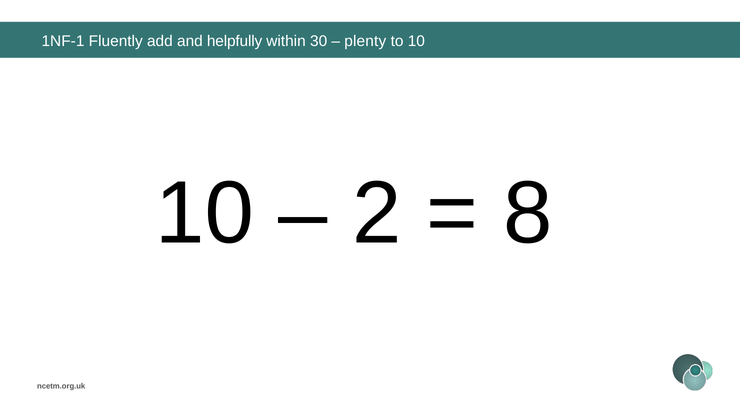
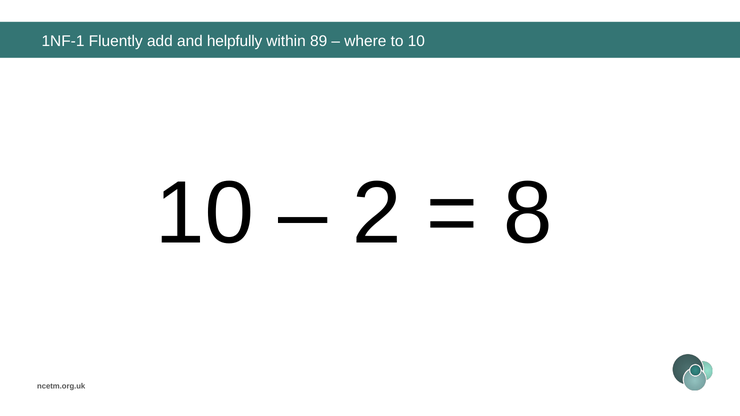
30: 30 -> 89 (319, 41)
plenty: plenty -> where (365, 41)
